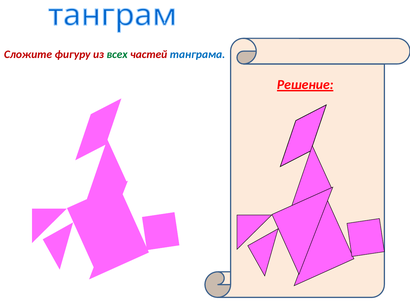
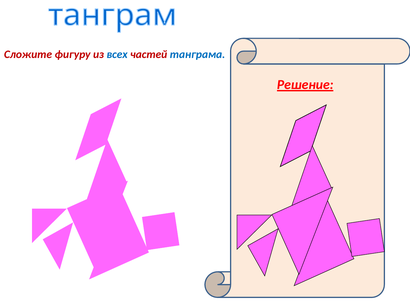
всех colour: green -> blue (117, 54)
